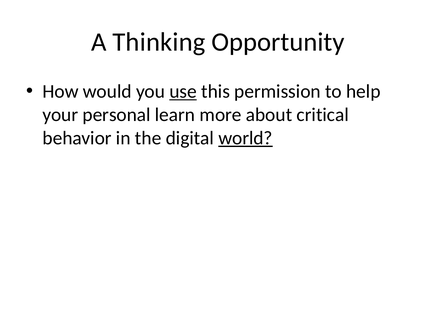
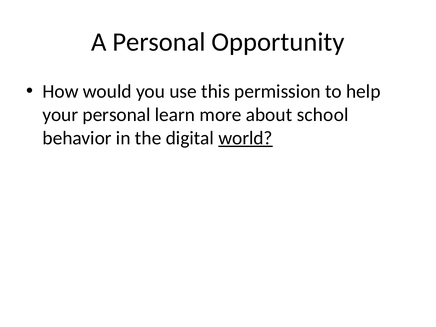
A Thinking: Thinking -> Personal (159, 42)
use underline: present -> none (183, 91)
critical: critical -> school (323, 115)
